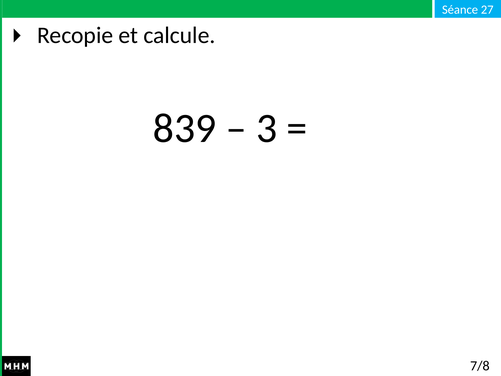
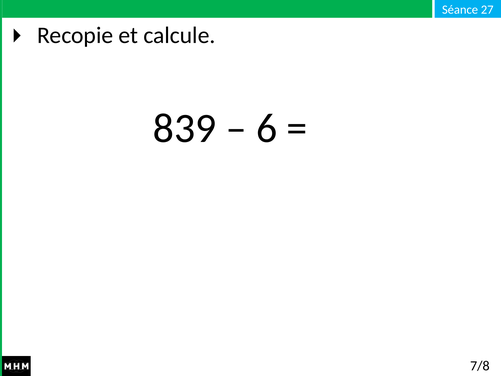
3: 3 -> 6 (267, 128)
